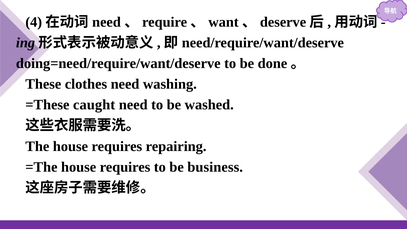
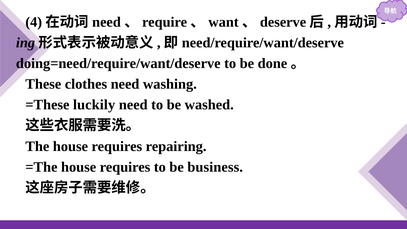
caught: caught -> luckily (94, 105)
